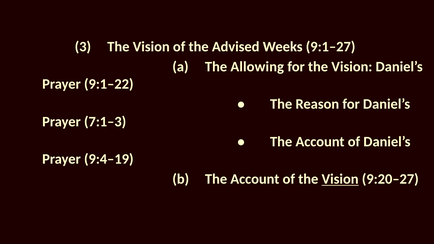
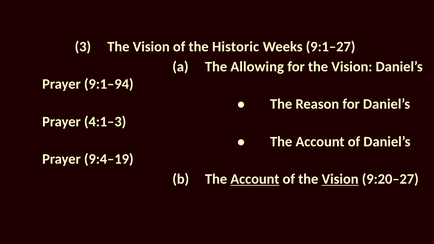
Advised: Advised -> Historic (236, 47)
9:1–22: 9:1–22 -> 9:1–94 (109, 84)
7:1–3: 7:1–3 -> 4:1–3 (105, 122)
Account underline: none -> present (255, 179)
